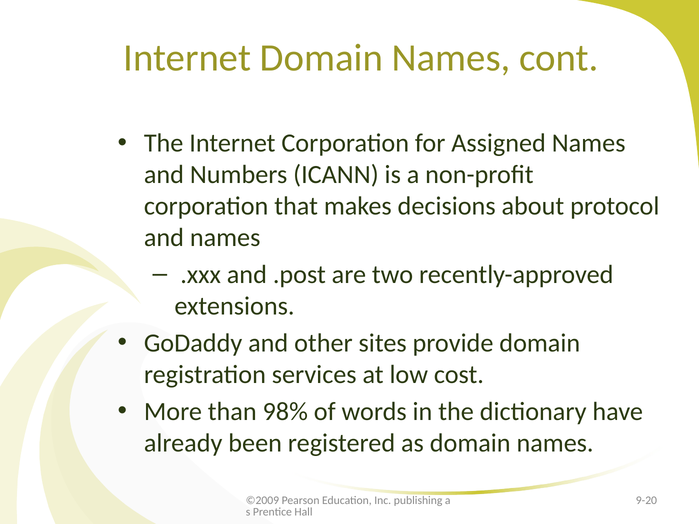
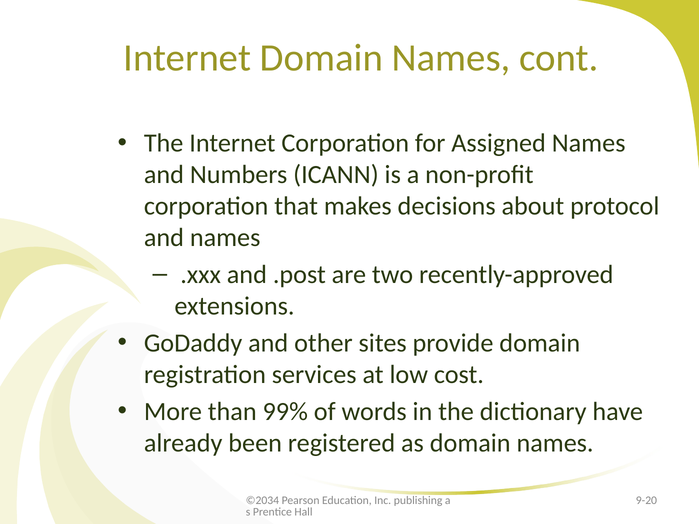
98%: 98% -> 99% (285, 412)
©2009: ©2009 -> ©2034 (262, 501)
